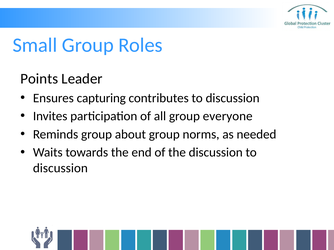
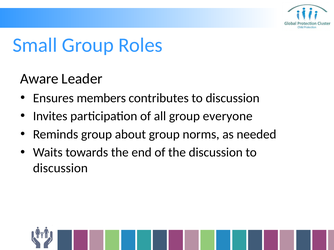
Points: Points -> Aware (39, 79)
capturing: capturing -> members (101, 98)
